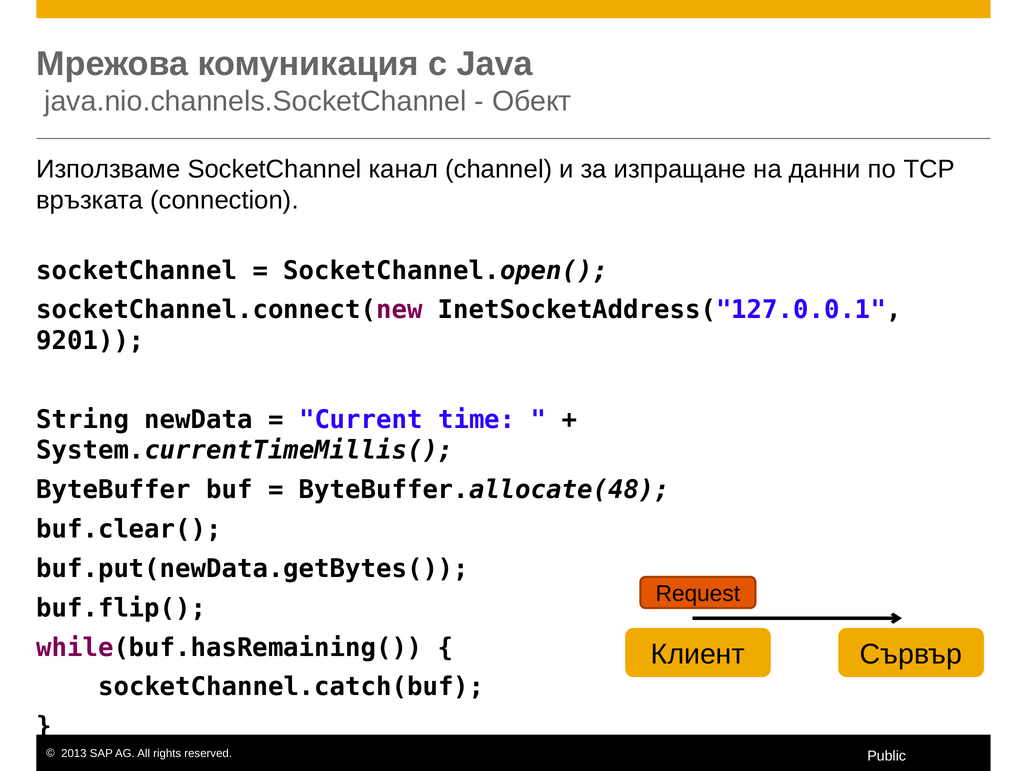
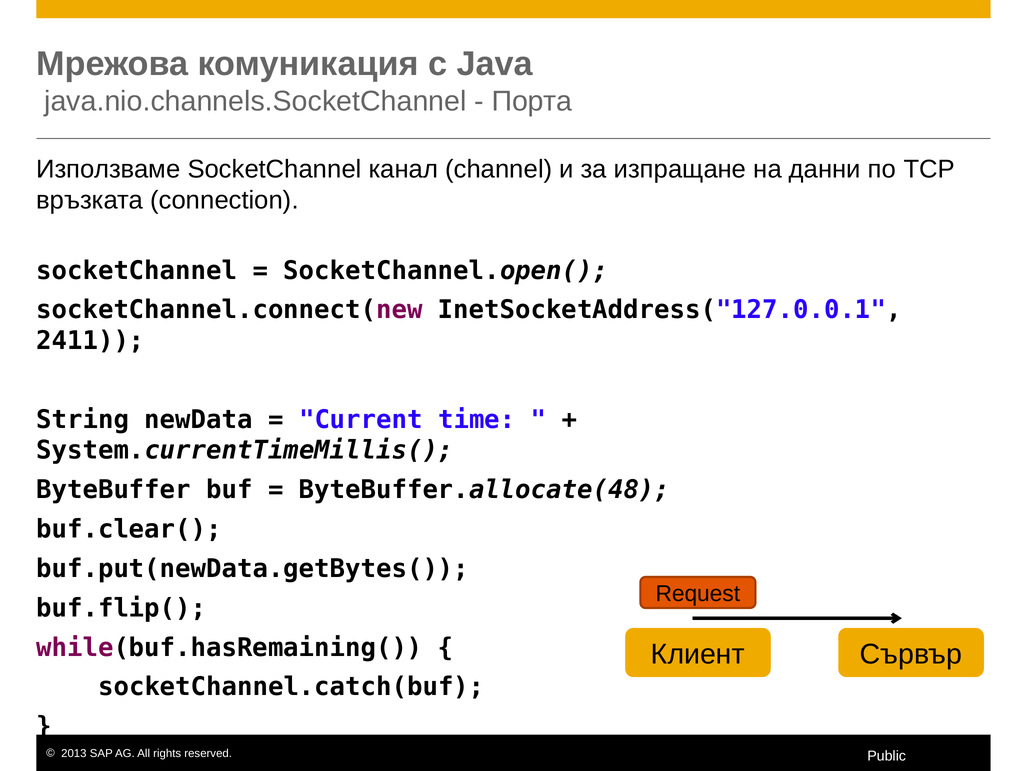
Обект: Обект -> Порта (532, 101)
9201: 9201 -> 2411 (90, 340)
